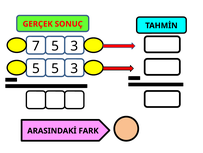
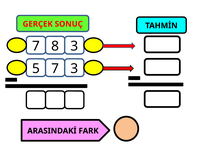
7 5: 5 -> 8 (55, 46)
5 5: 5 -> 7 (55, 68)
